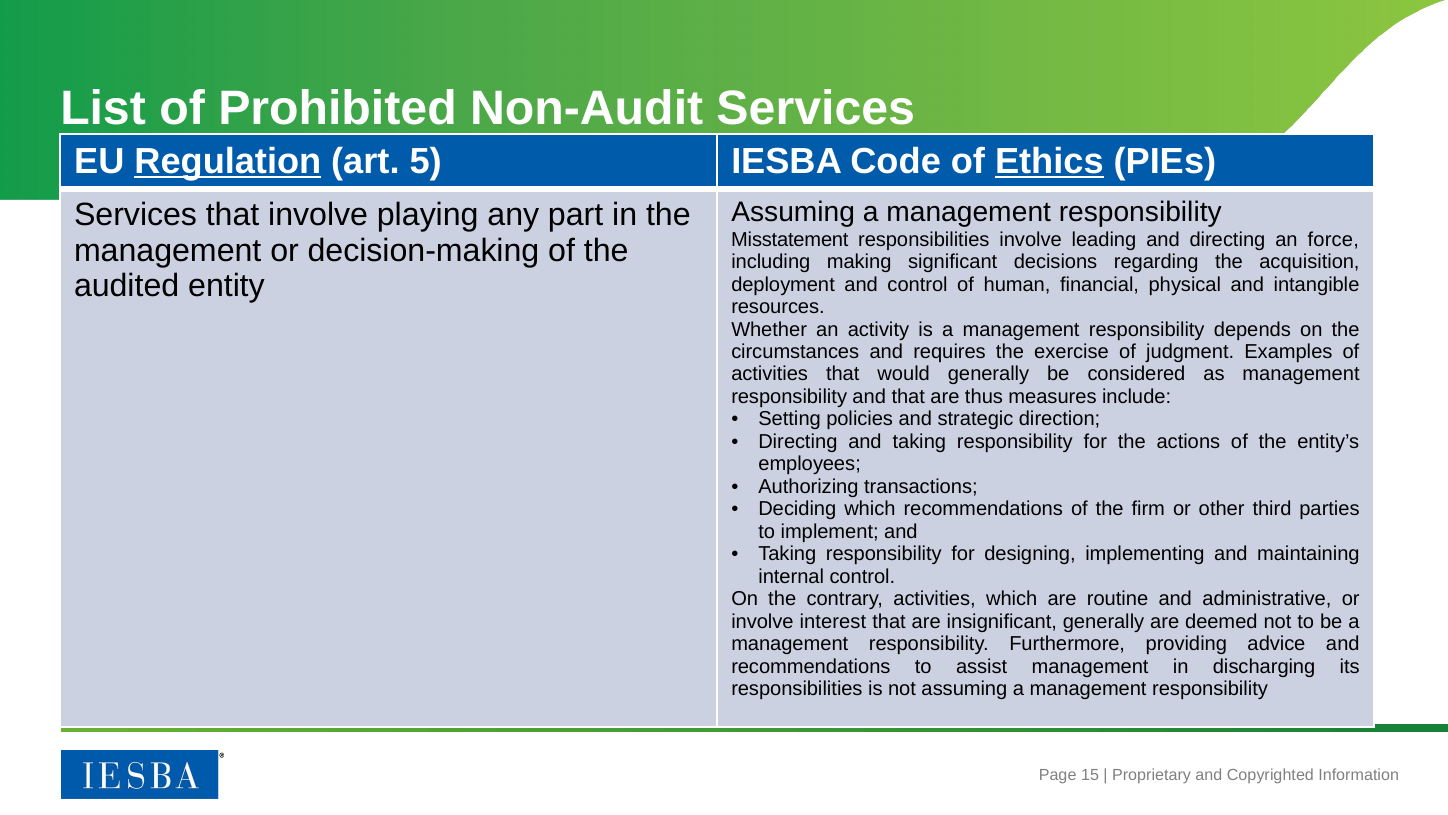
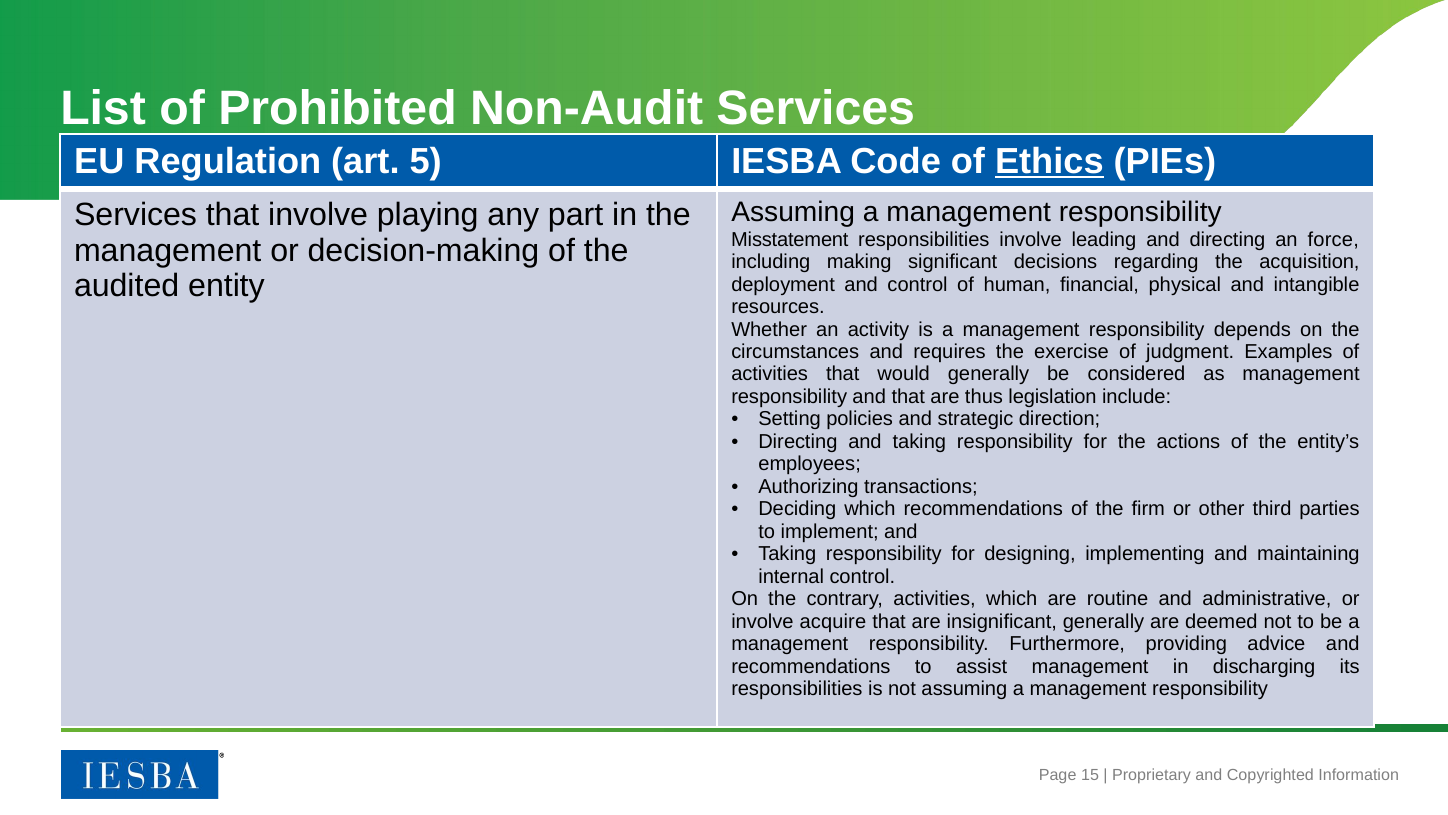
Regulation underline: present -> none (228, 162)
measures: measures -> legislation (1053, 397)
interest: interest -> acquire (833, 621)
